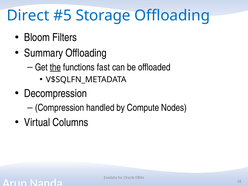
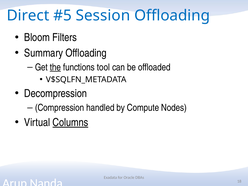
Storage: Storage -> Session (103, 16)
fast: fast -> tool (103, 67)
Columns underline: none -> present (70, 122)
